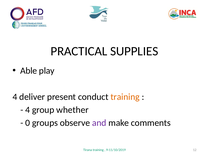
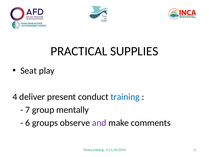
Able: Able -> Seat (29, 71)
training colour: orange -> blue (125, 97)
4: 4 -> 7 (28, 110)
whether: whether -> mentally (73, 110)
0: 0 -> 6 (28, 123)
